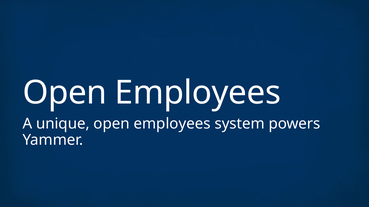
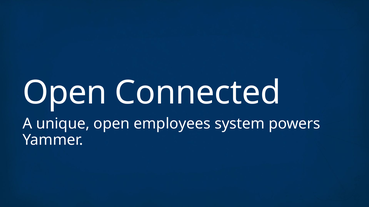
Employees: Employees -> Connected (198, 93)
